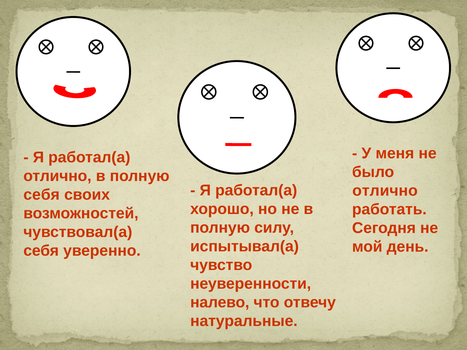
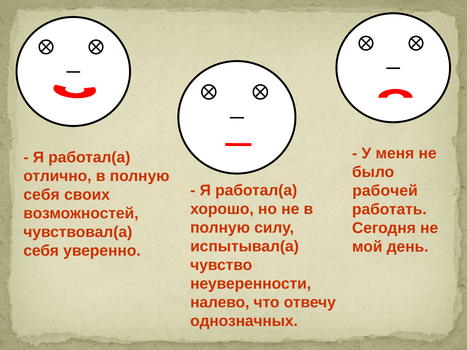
отлично: отлично -> рабочей (385, 191)
натуральные: натуральные -> однозначных (244, 321)
